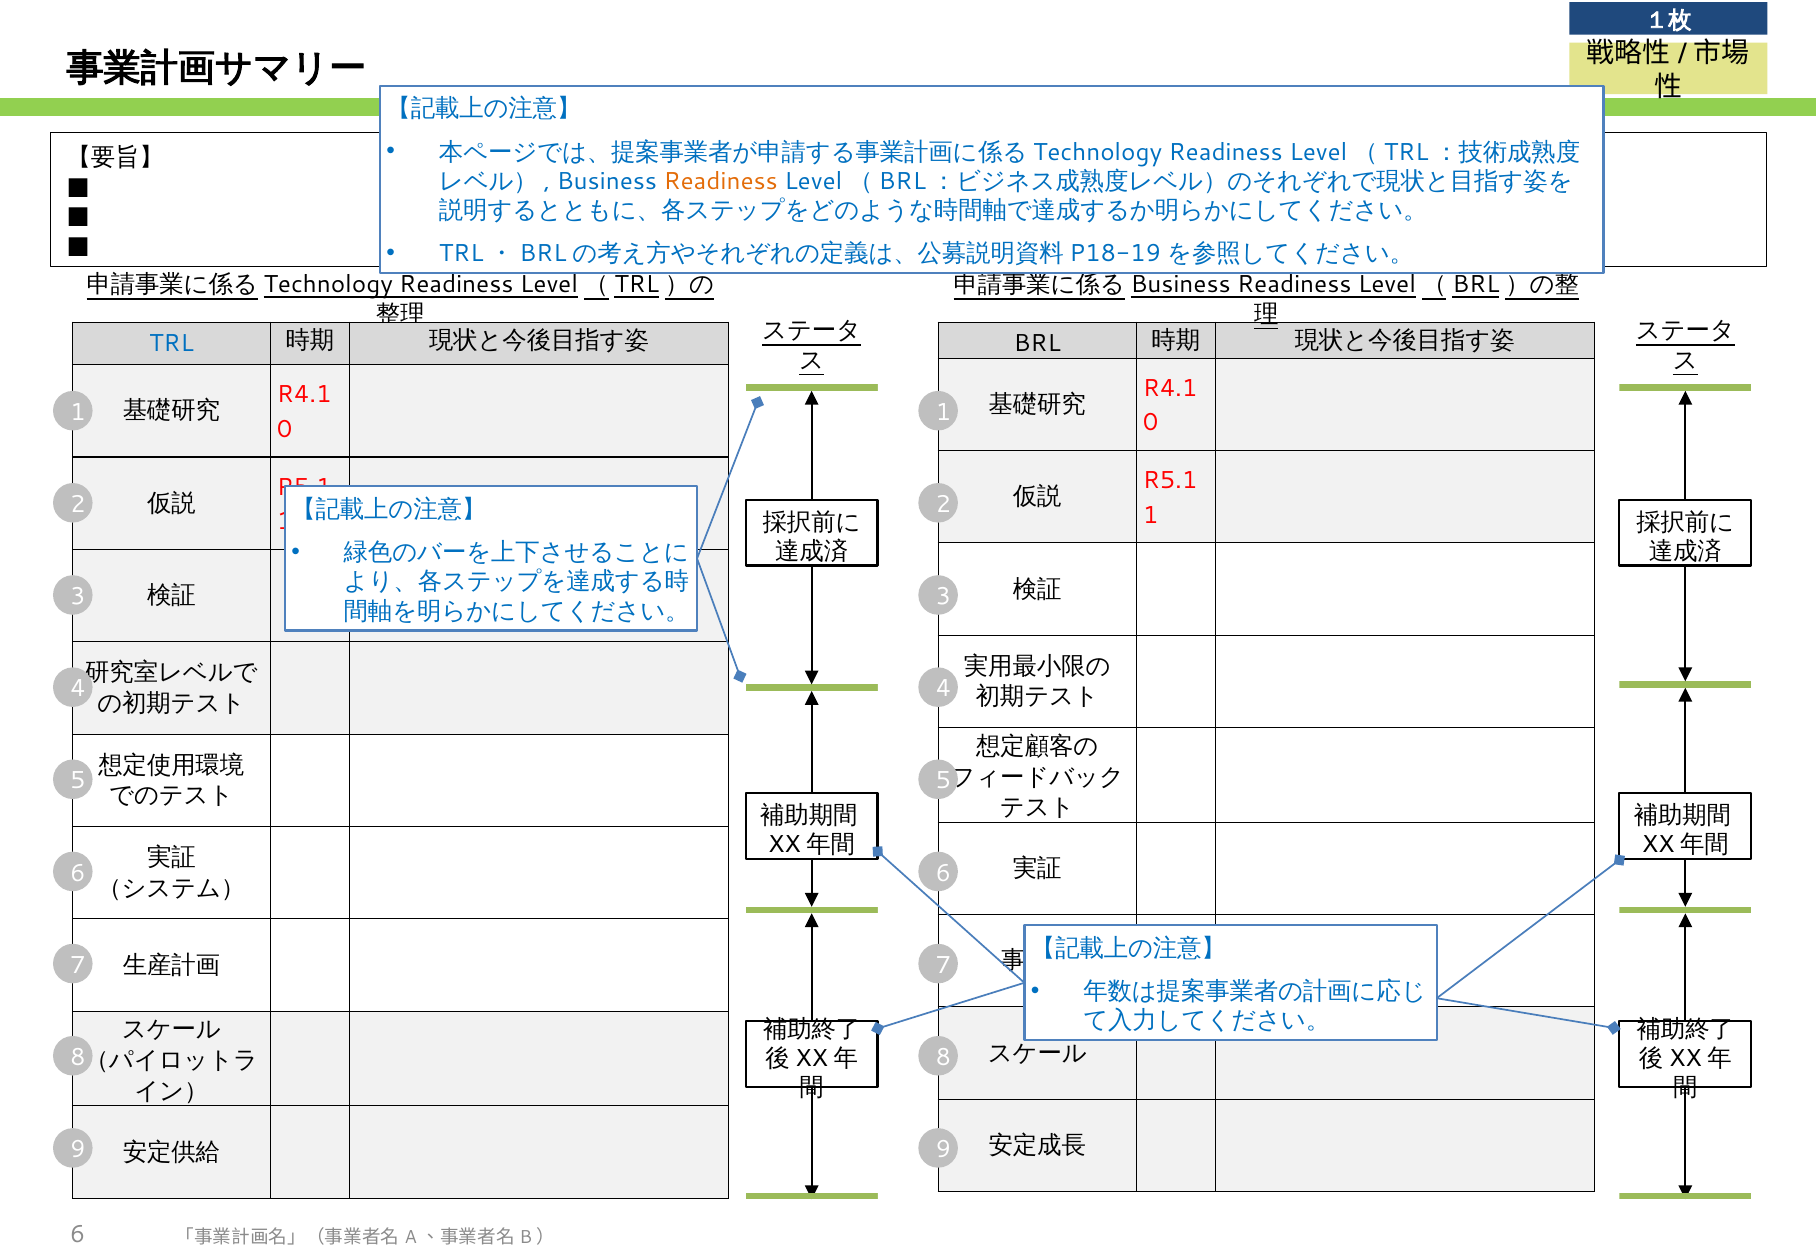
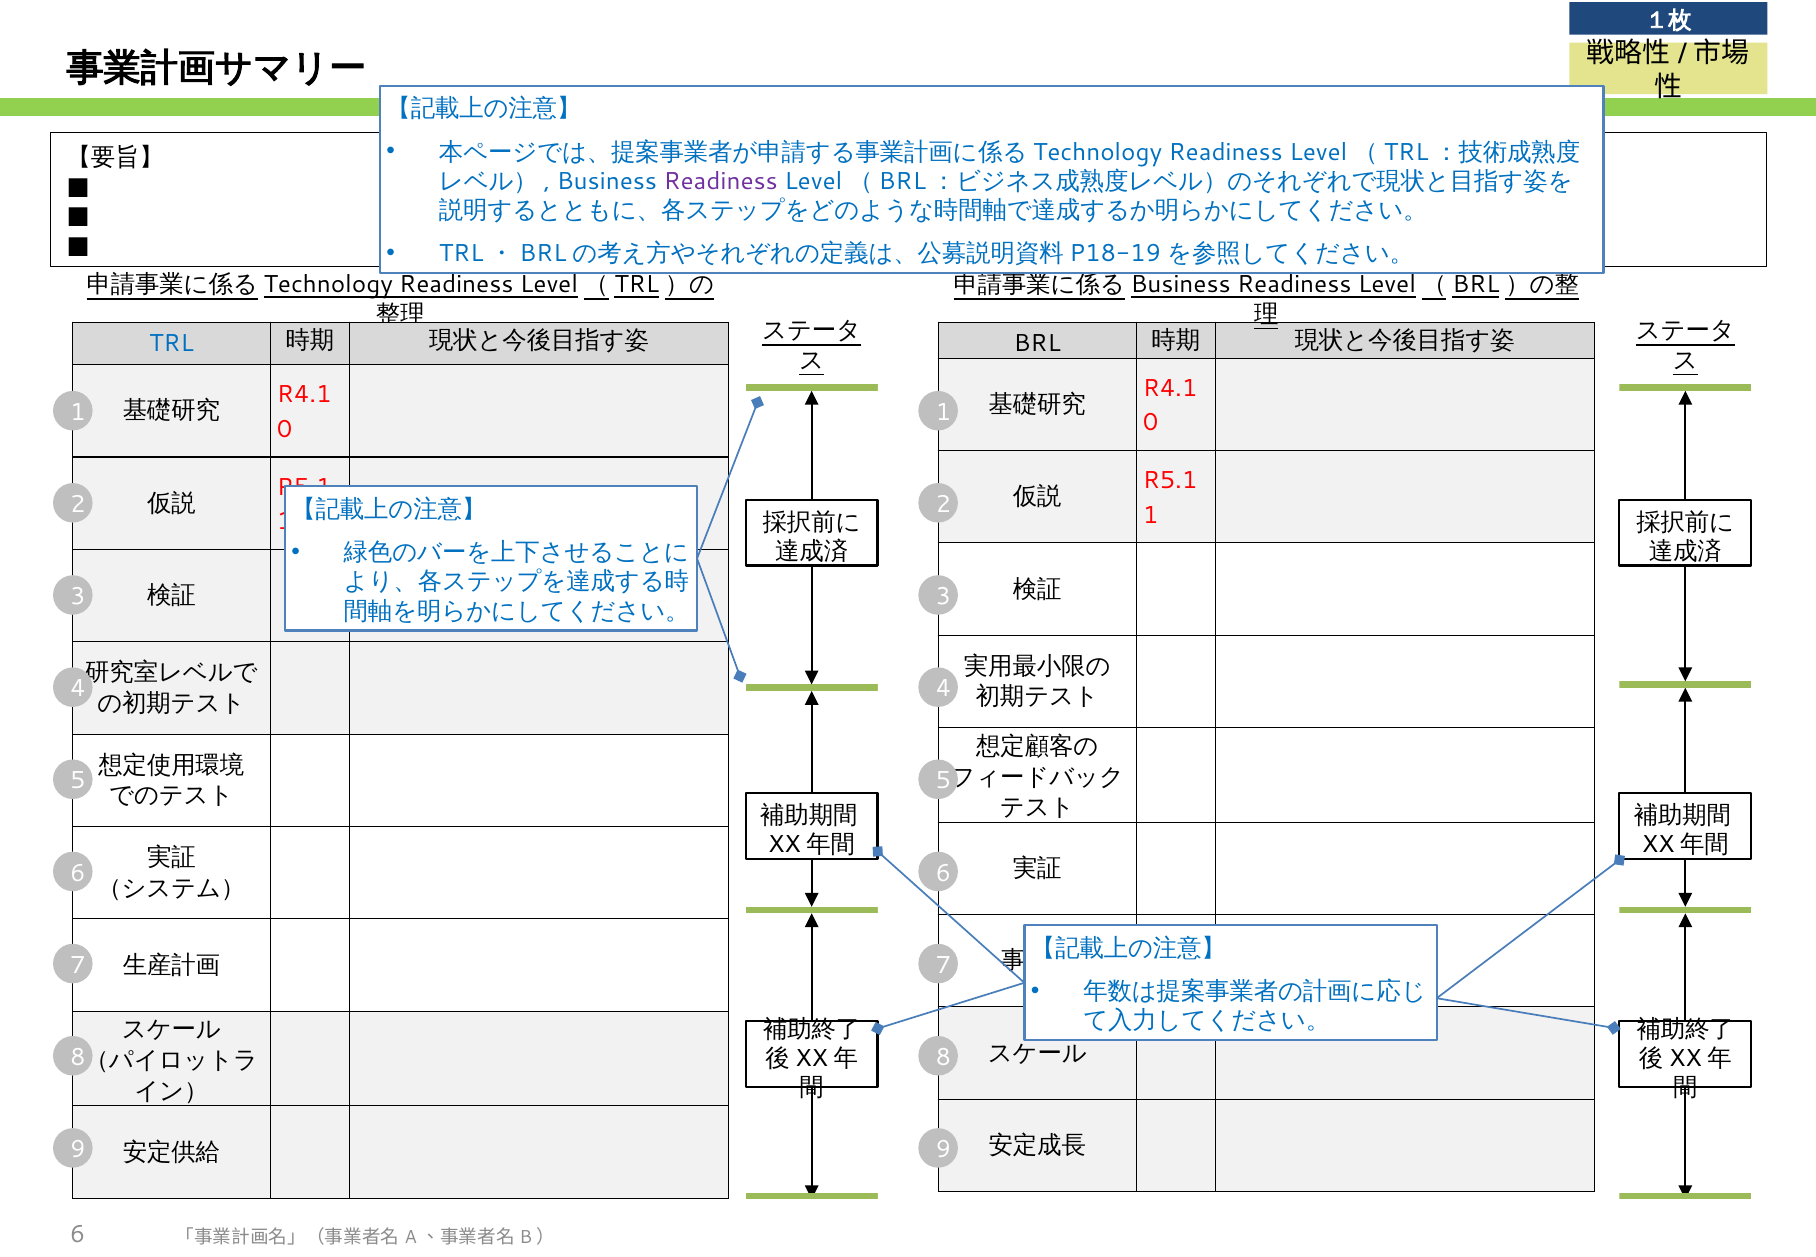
Readiness colour: orange -> purple (721, 181)
